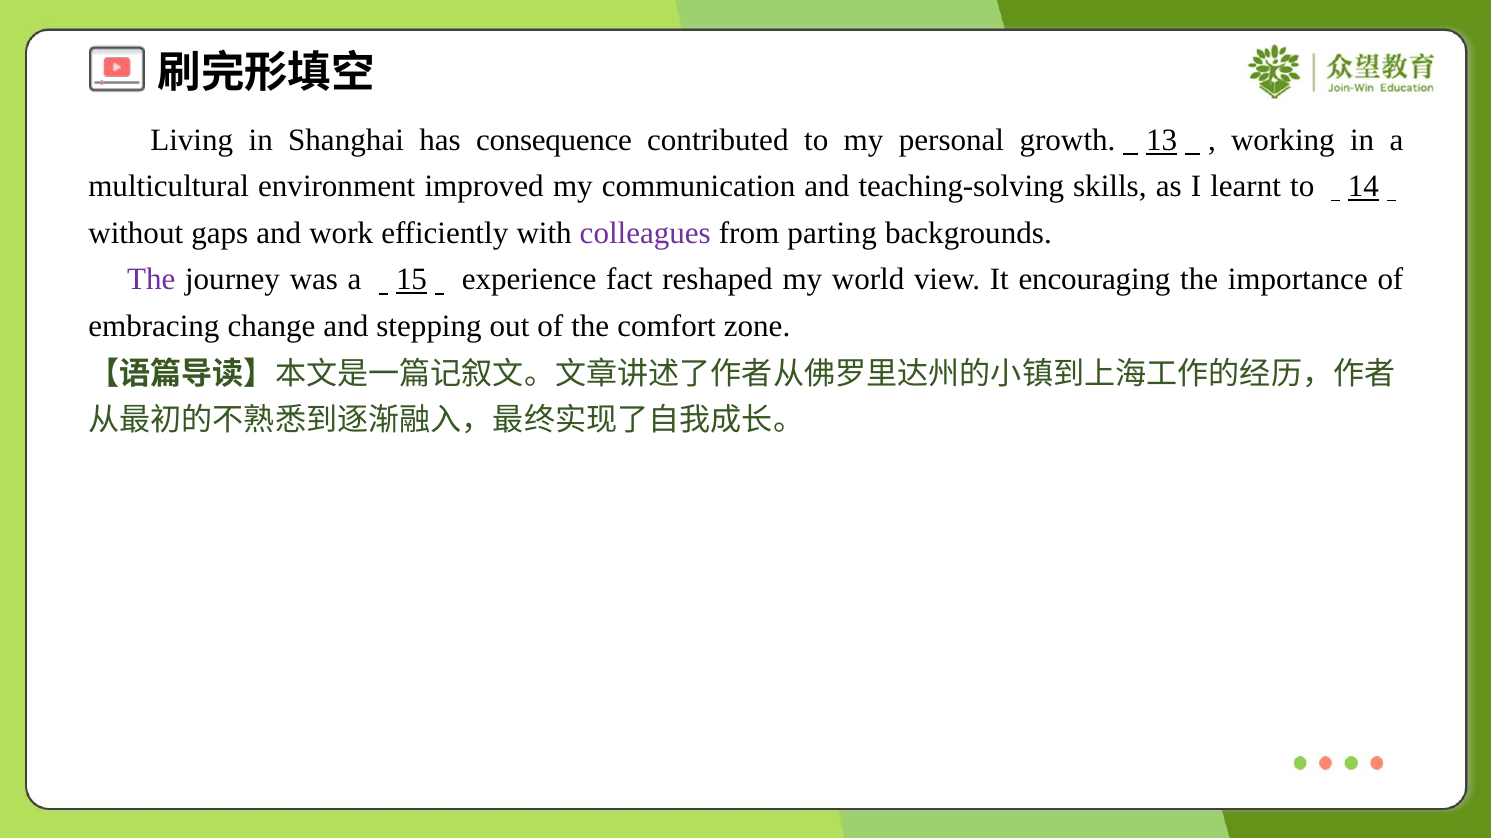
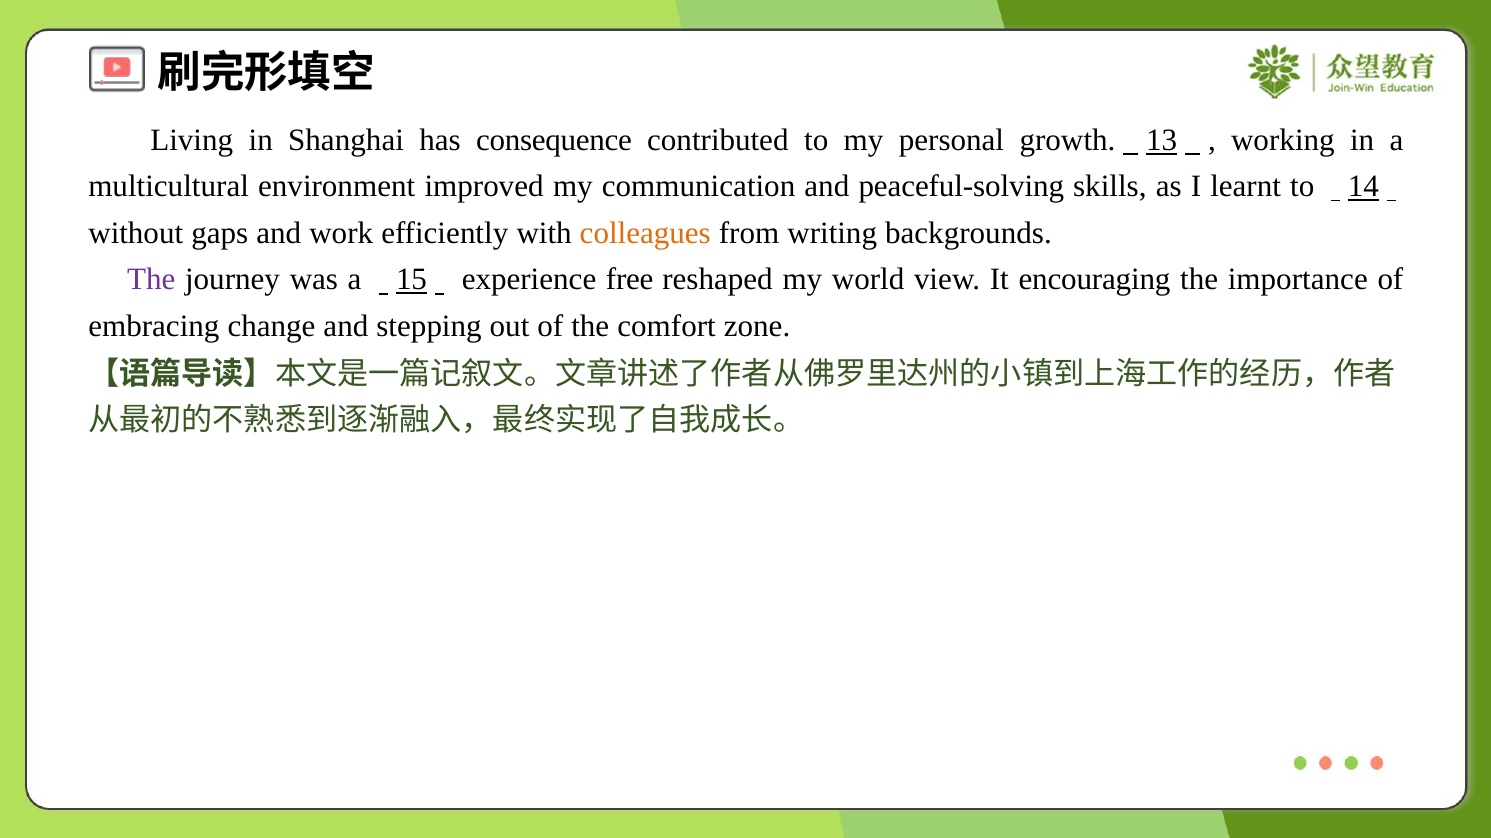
teaching-solving: teaching-solving -> peaceful-solving (961, 187)
colleagues colour: purple -> orange (645, 233)
parting: parting -> writing (832, 233)
fact: fact -> free (630, 280)
